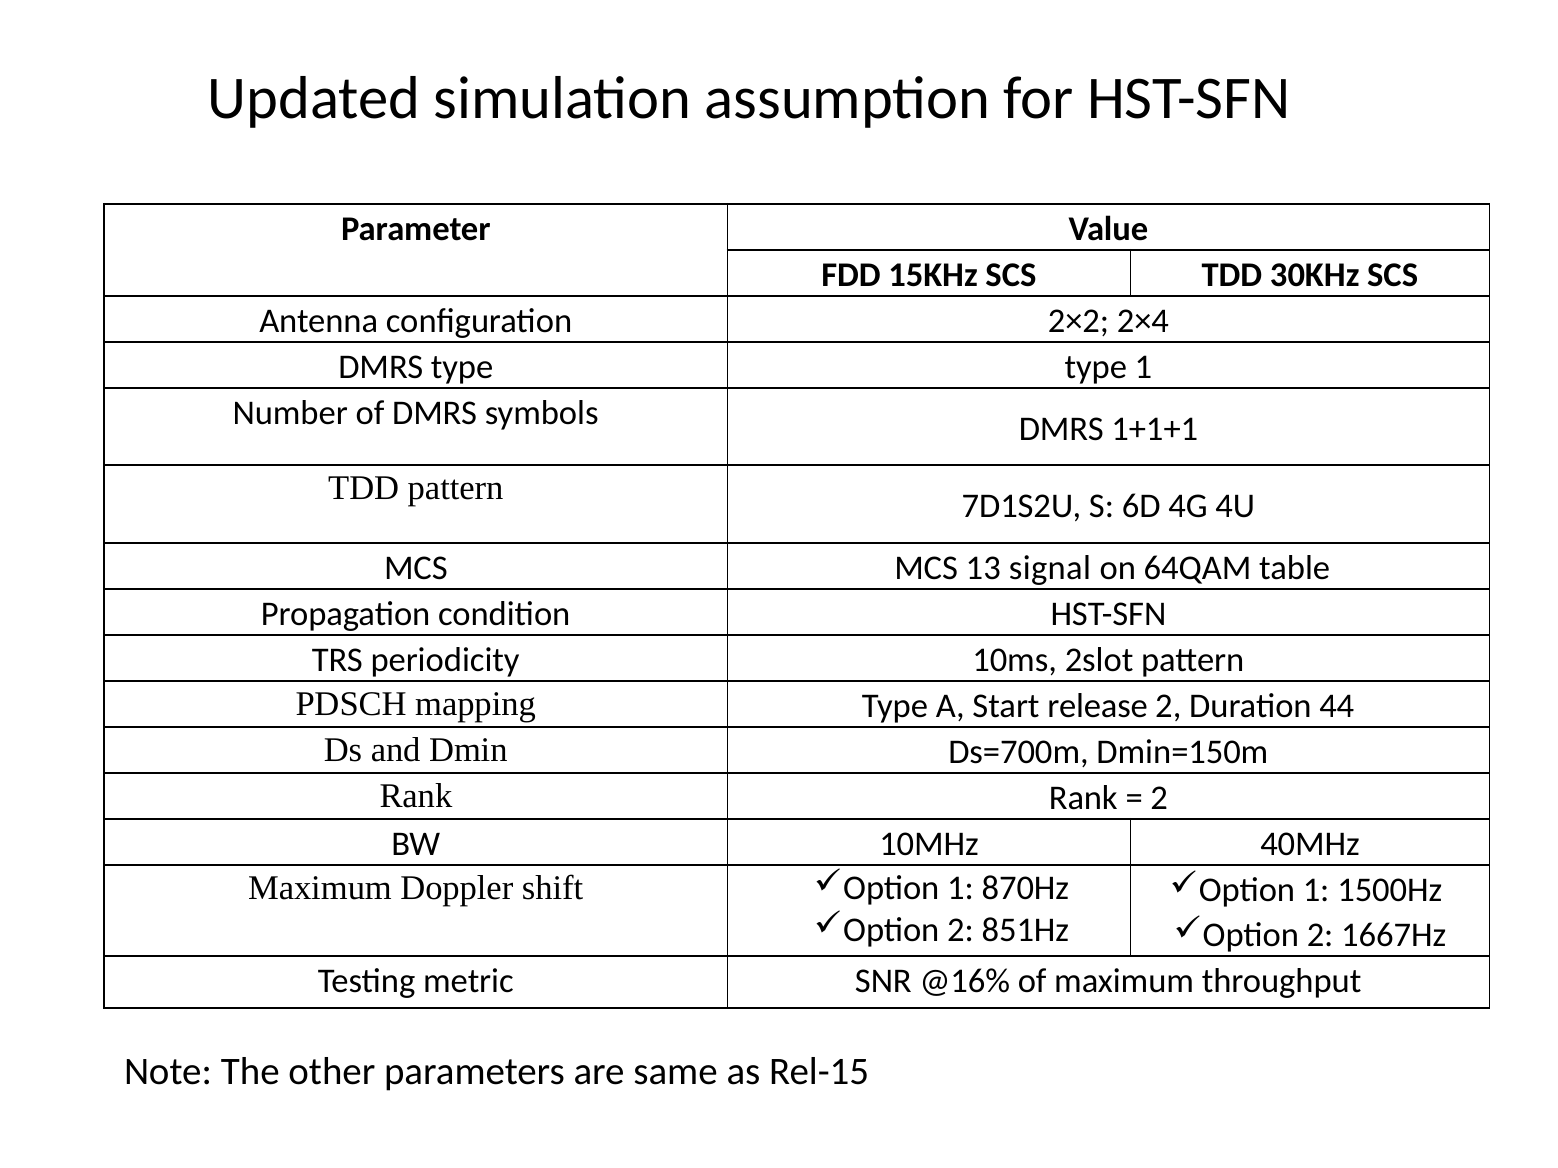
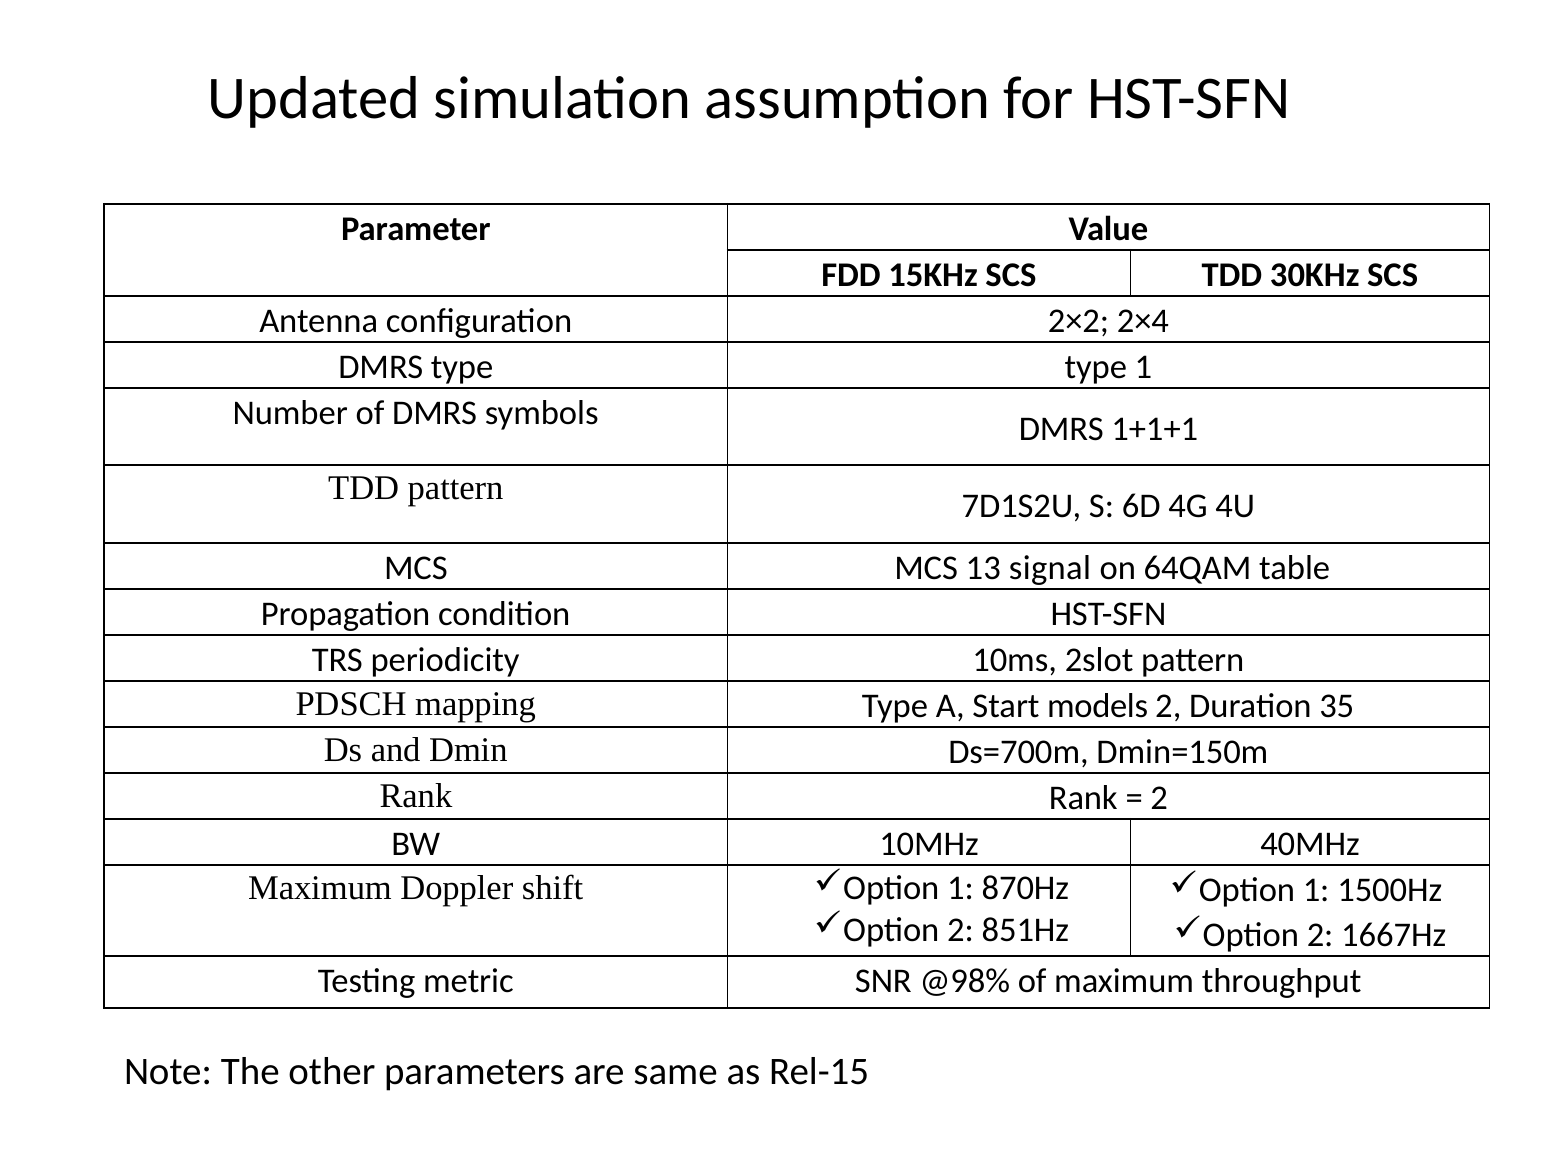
release: release -> models (1098, 706)
44: 44 -> 35 (1337, 706)
@16%: @16% -> @98% (965, 981)
